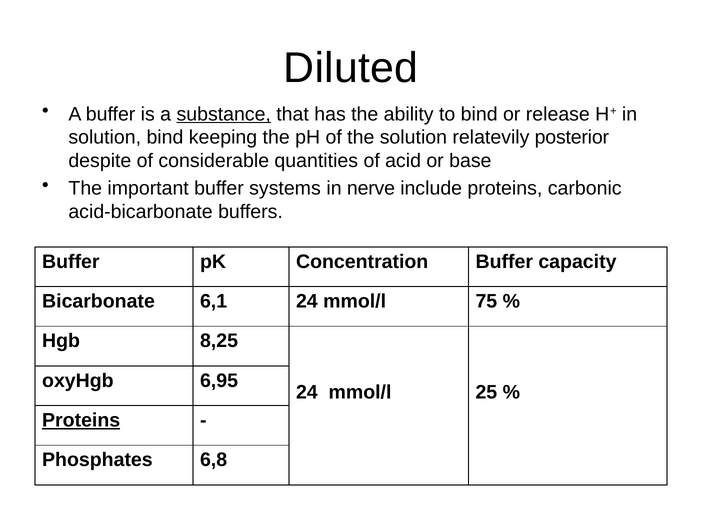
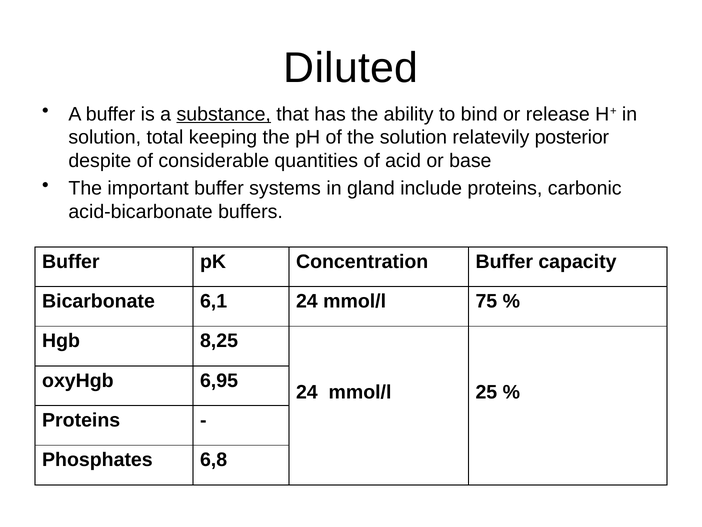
solution bind: bind -> total (165, 137)
nerve: nerve -> gland (371, 188)
Proteins underline: present -> none (81, 420)
